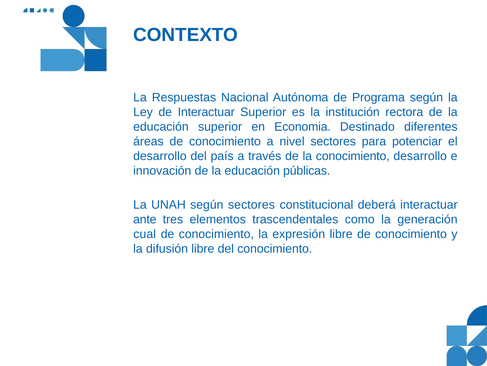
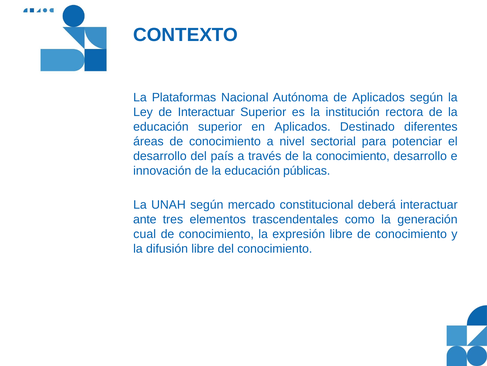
Respuestas: Respuestas -> Plataformas (184, 97)
de Programa: Programa -> Aplicados (378, 97)
en Economia: Economia -> Aplicados (302, 127)
nivel sectores: sectores -> sectorial (333, 141)
según sectores: sectores -> mercado (252, 204)
